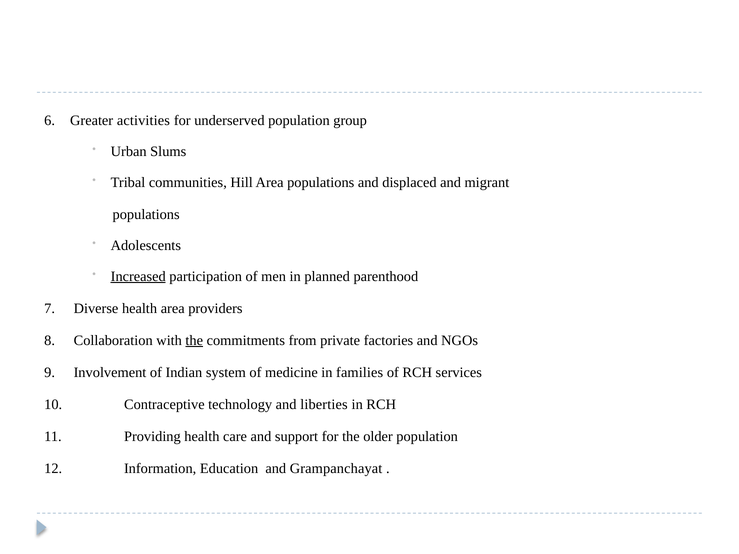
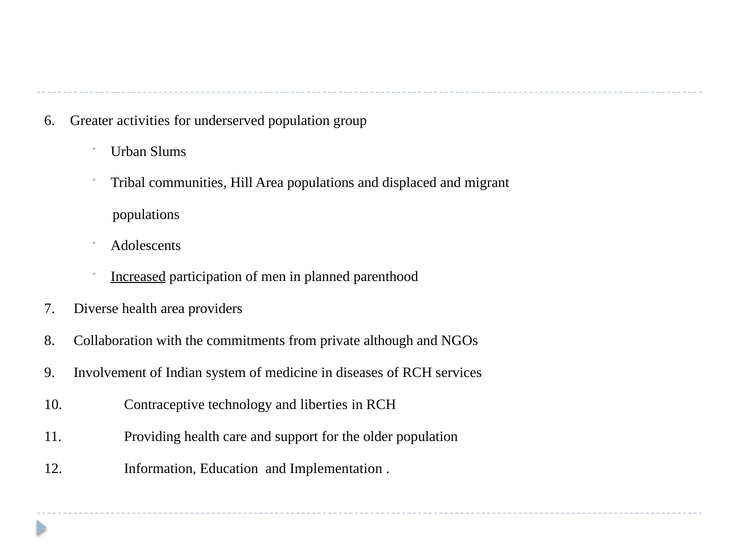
the underline: present -> none (194, 340)
factories: factories -> although (389, 340)
families: families -> diseases (360, 372)
Grampanchayat: Grampanchayat -> Implementation (336, 469)
